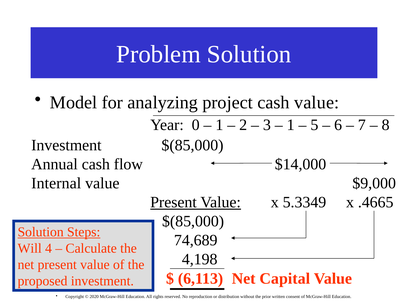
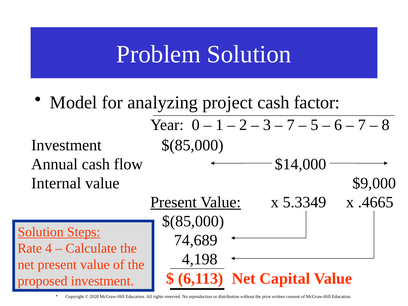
cash value: value -> factor (317, 103)
1: 1 -> 7 (291, 125)
Will: Will -> Rate (30, 248)
